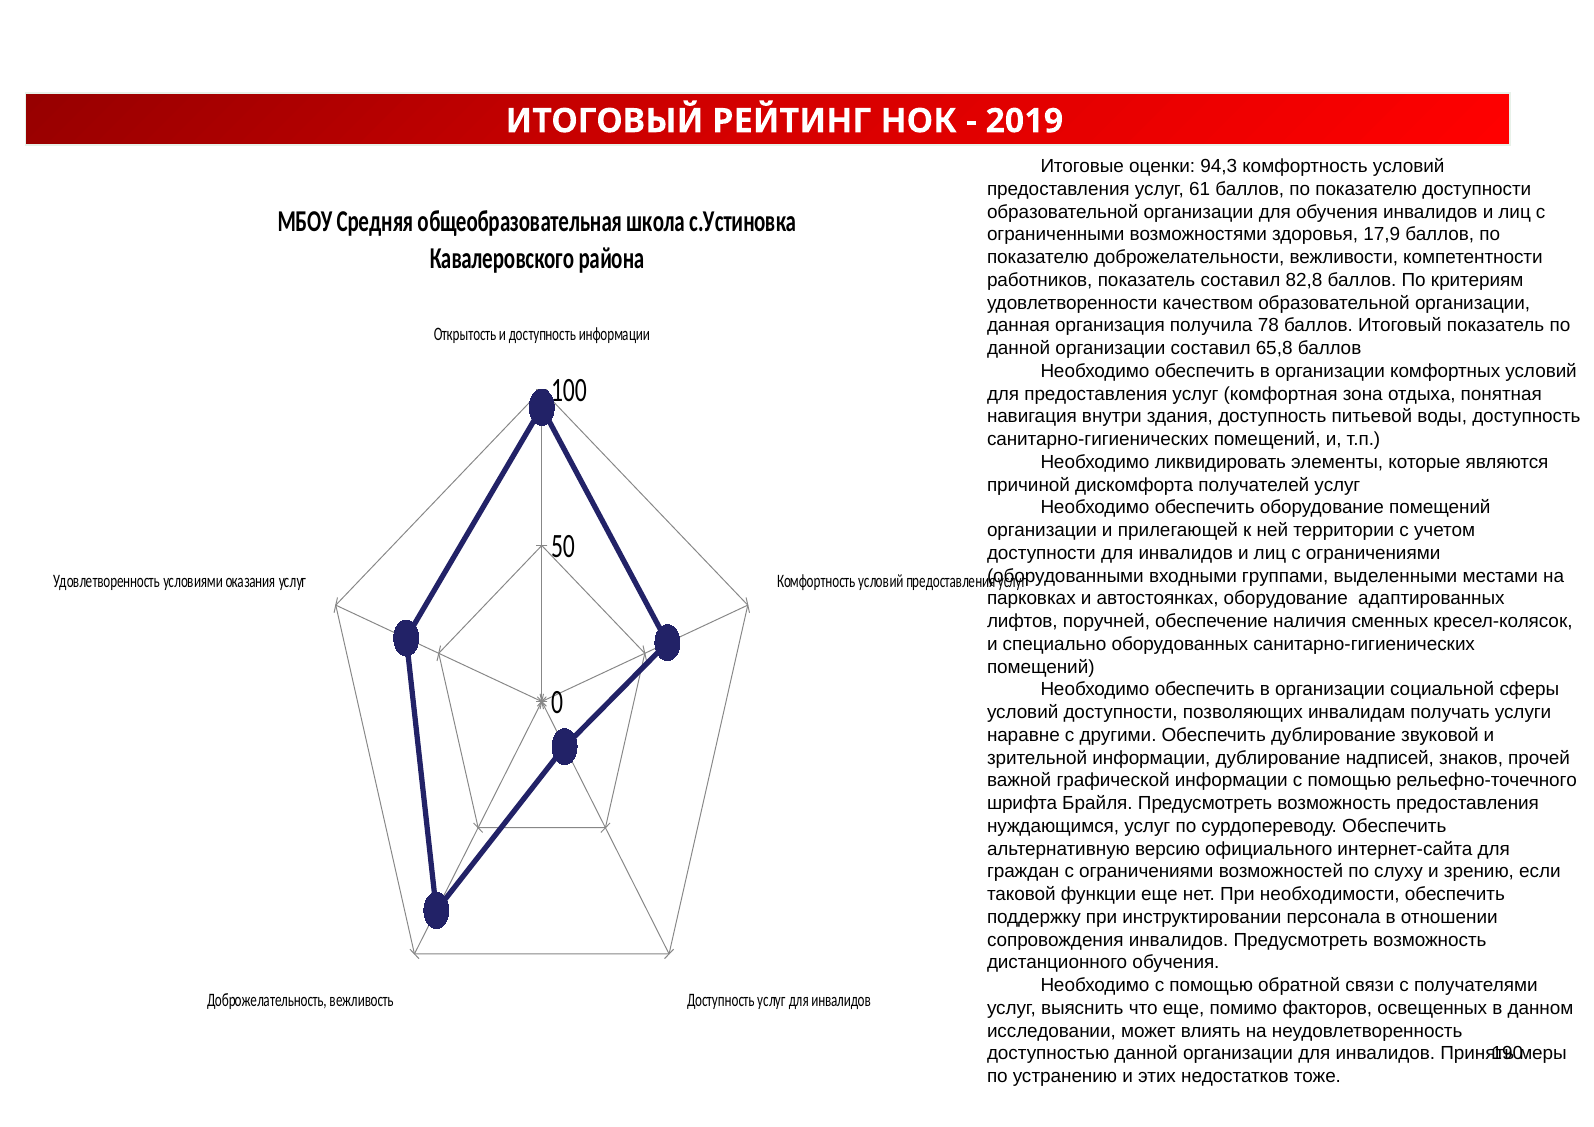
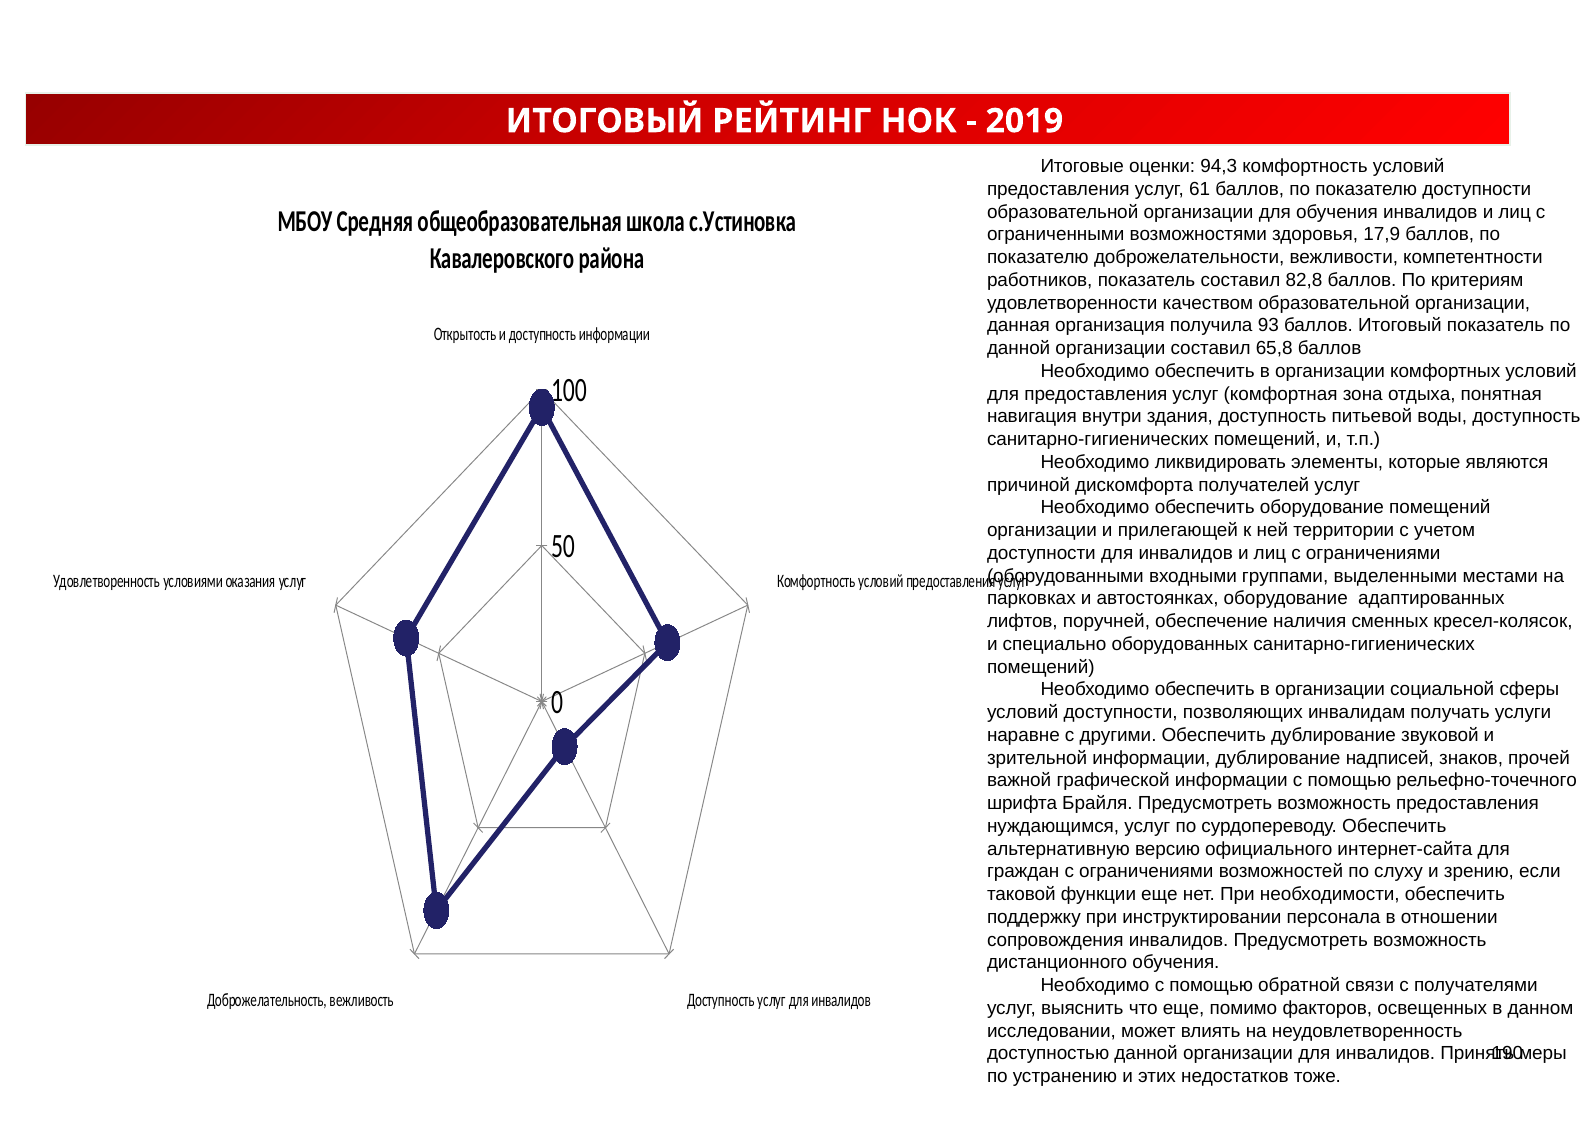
78: 78 -> 93 (1268, 326)
